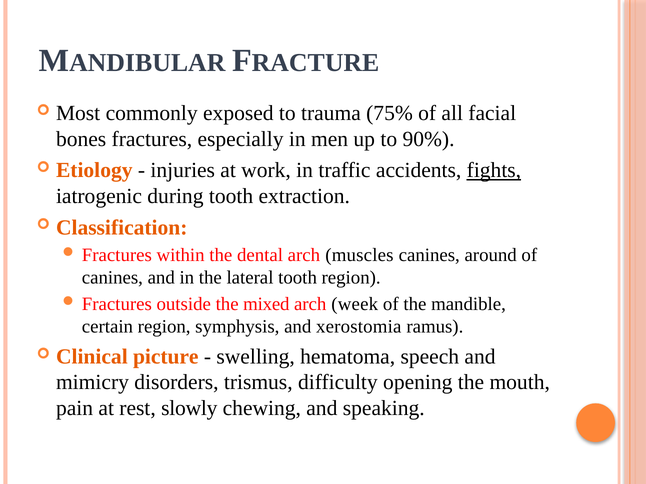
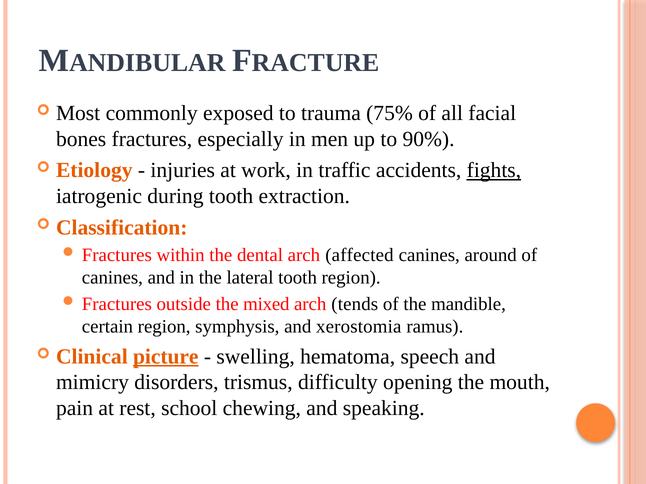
muscles: muscles -> affected (359, 255)
week: week -> tends (355, 304)
picture underline: none -> present (166, 357)
slowly: slowly -> school (189, 409)
